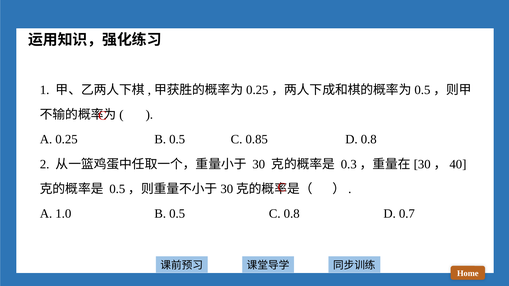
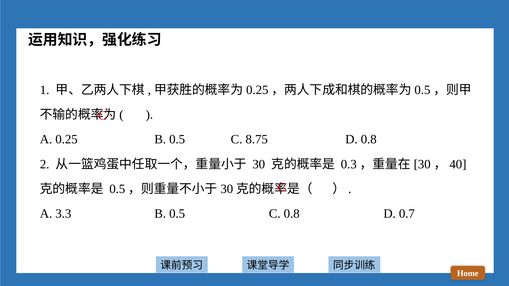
0.85: 0.85 -> 8.75 (257, 140)
1.0: 1.0 -> 3.3 (63, 214)
